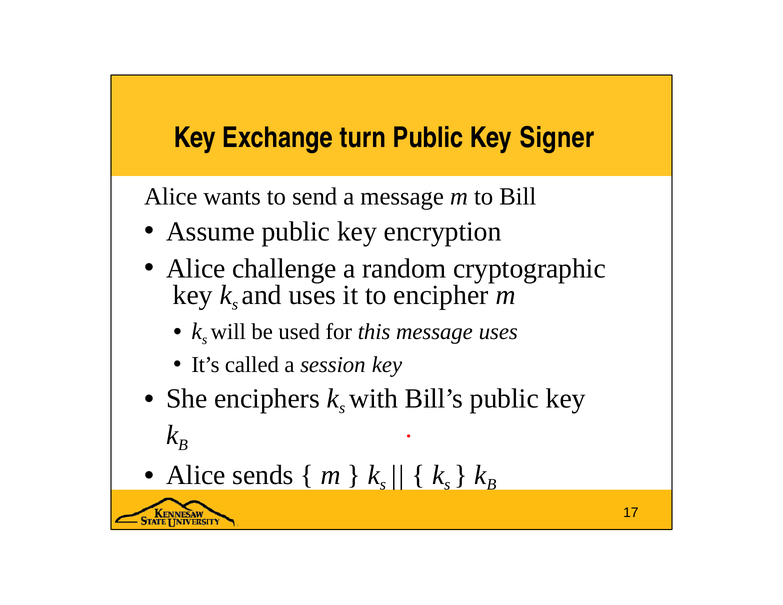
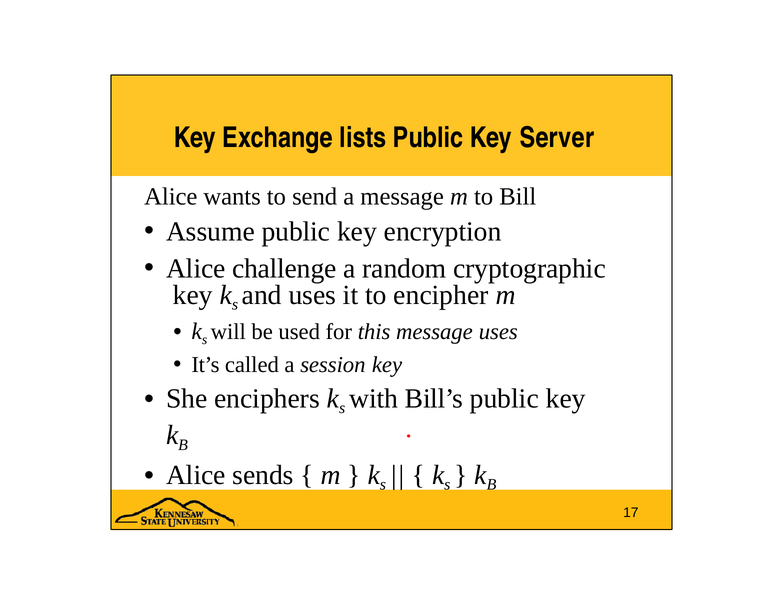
turn: turn -> lists (363, 138)
Signer: Signer -> Server (557, 138)
